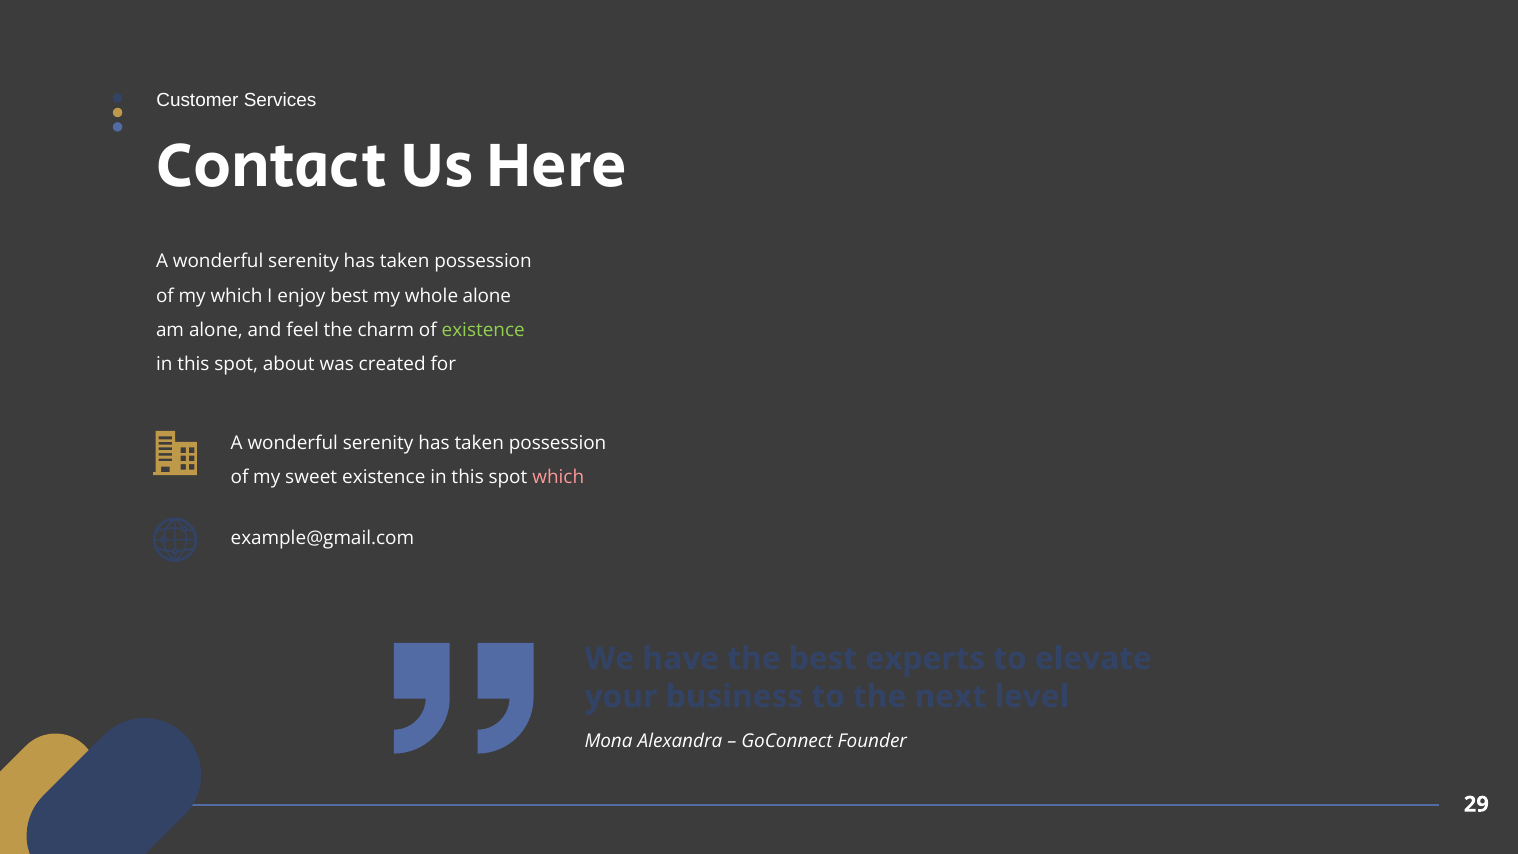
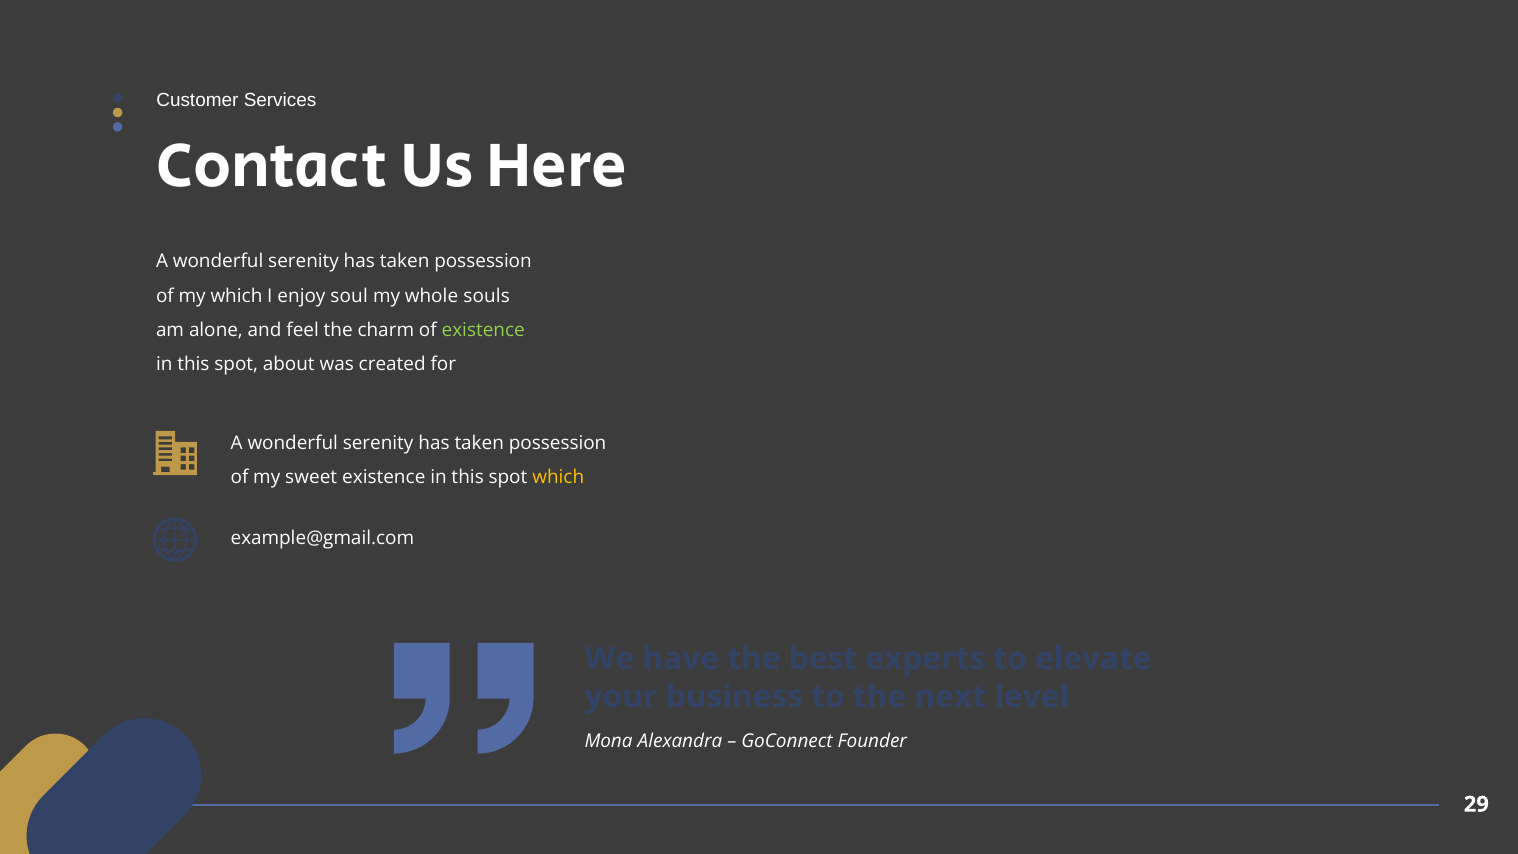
enjoy best: best -> soul (349, 296)
whole alone: alone -> souls (487, 296)
which colour: pink -> yellow (558, 477)
